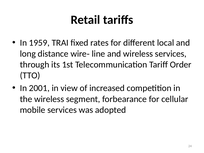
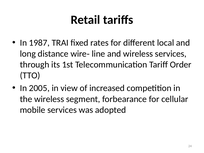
1959: 1959 -> 1987 (39, 43)
2001: 2001 -> 2005 (39, 88)
